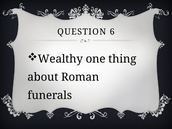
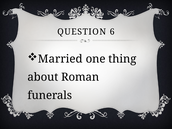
Wealthy: Wealthy -> Married (60, 59)
